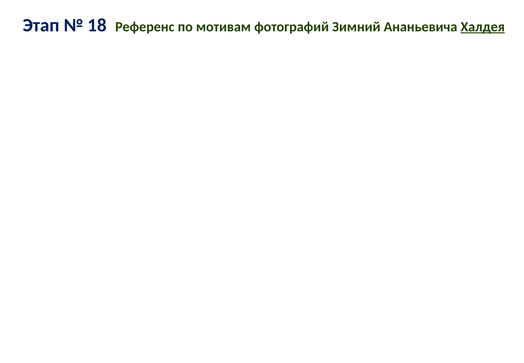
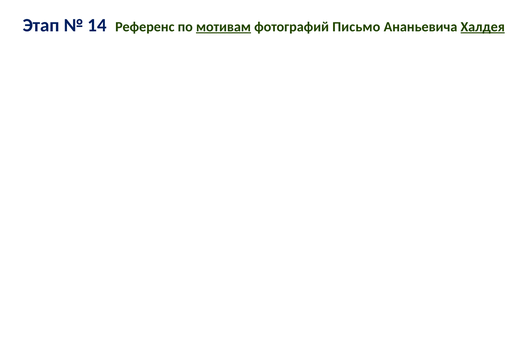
18: 18 -> 14 (97, 25)
мотивам underline: none -> present (223, 27)
Зимний: Зимний -> Письмо (356, 27)
